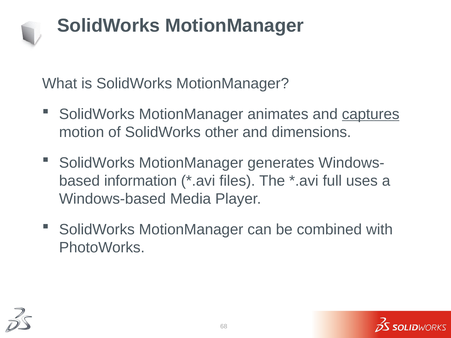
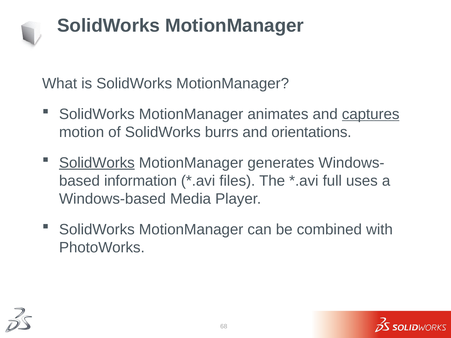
other: other -> burrs (222, 132)
dimensions: dimensions -> orientations (311, 132)
SolidWorks underline: none -> present (97, 163)
